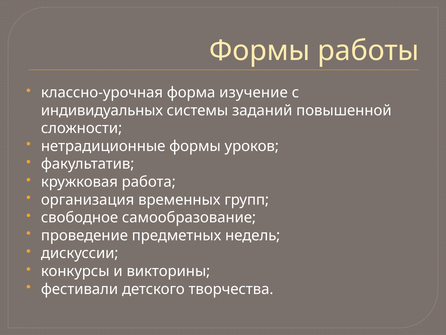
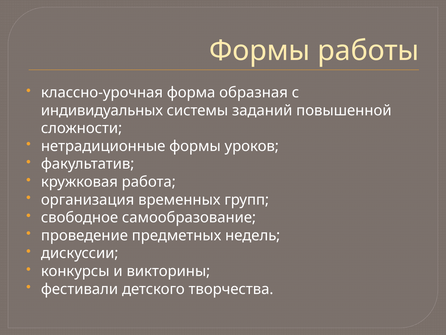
изучение: изучение -> образная (254, 92)
